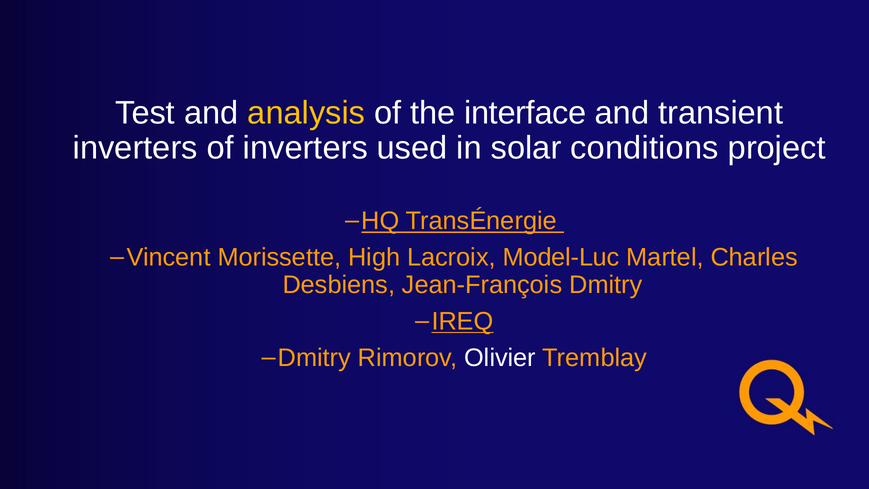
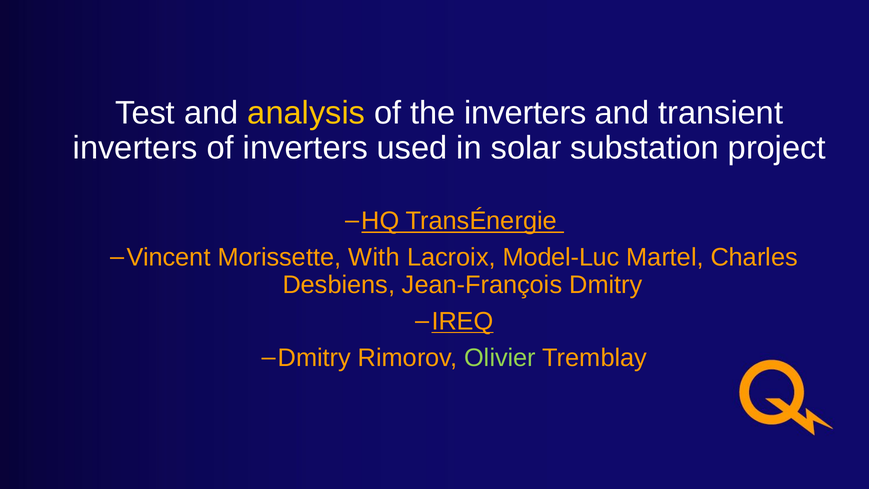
the interface: interface -> inverters (525, 113)
conditions: conditions -> substation (645, 148)
High: High -> With (374, 257)
Olivier colour: white -> light green (500, 358)
